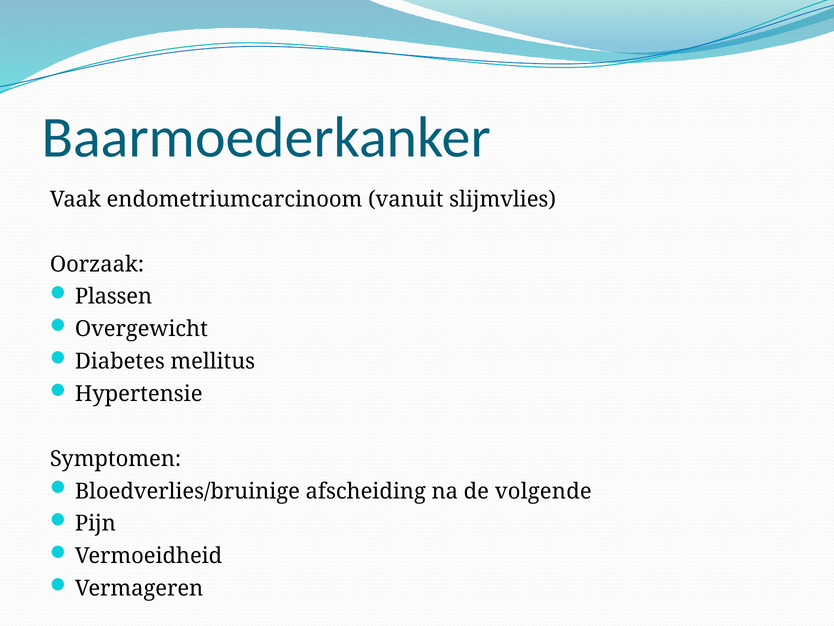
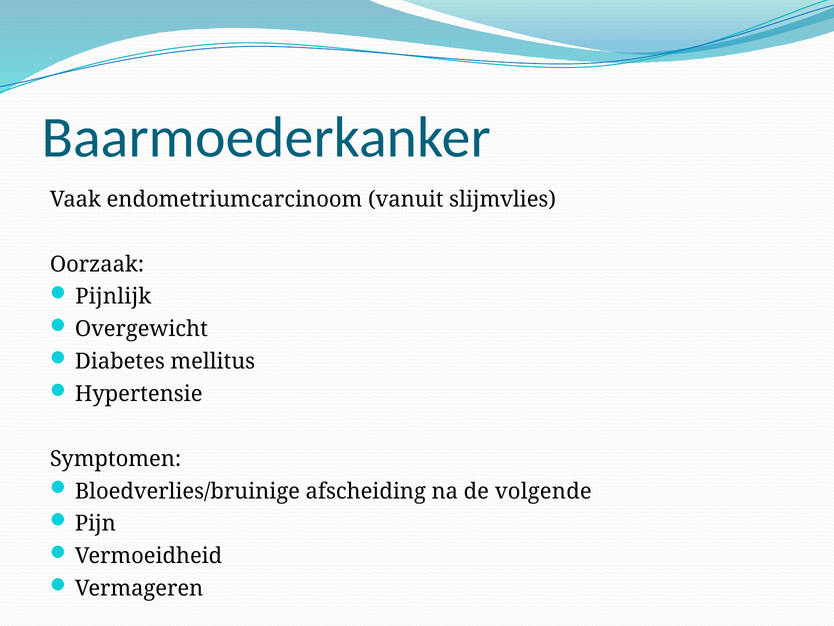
Plassen: Plassen -> Pijnlijk (113, 296)
